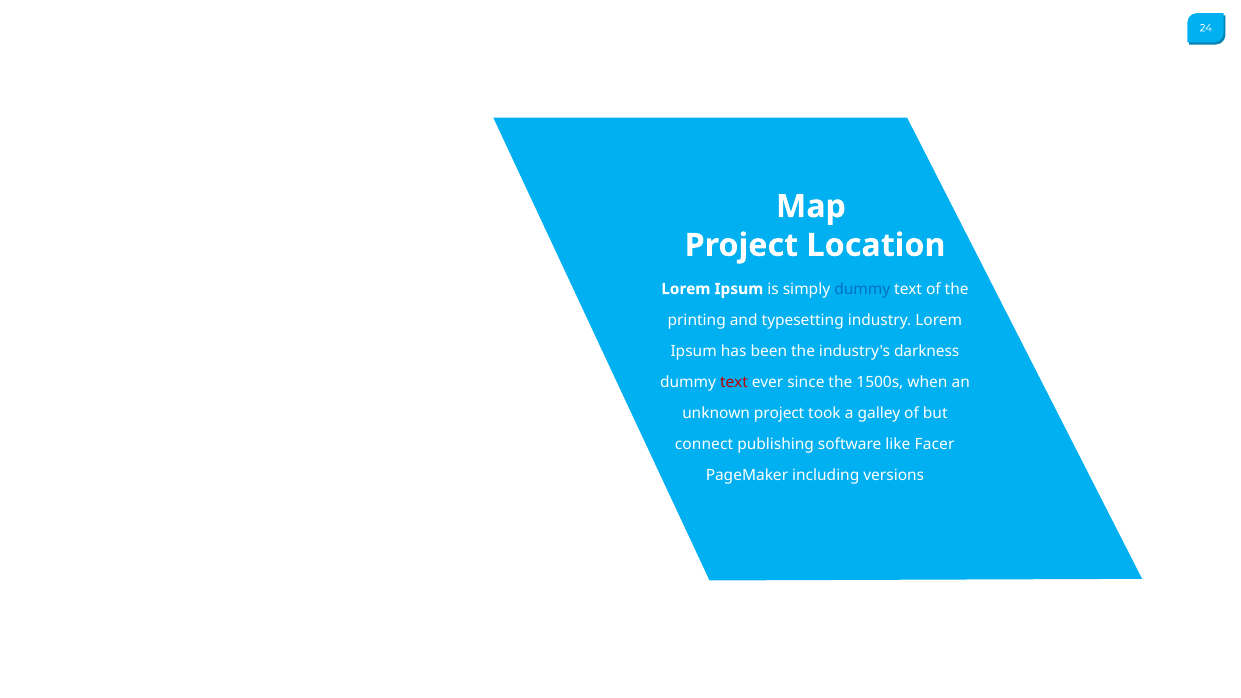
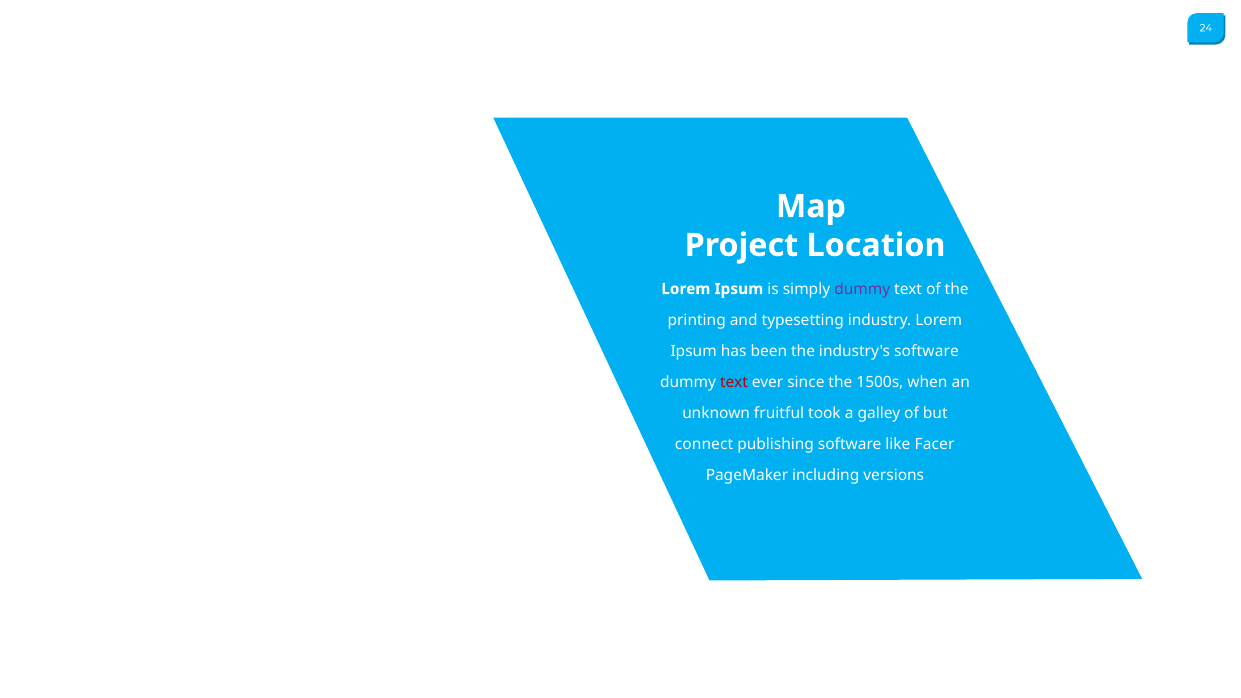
dummy colour: blue -> purple (862, 289)
industry's darkness: darkness -> software (927, 351)
unknown project: project -> fruitful (779, 413)
